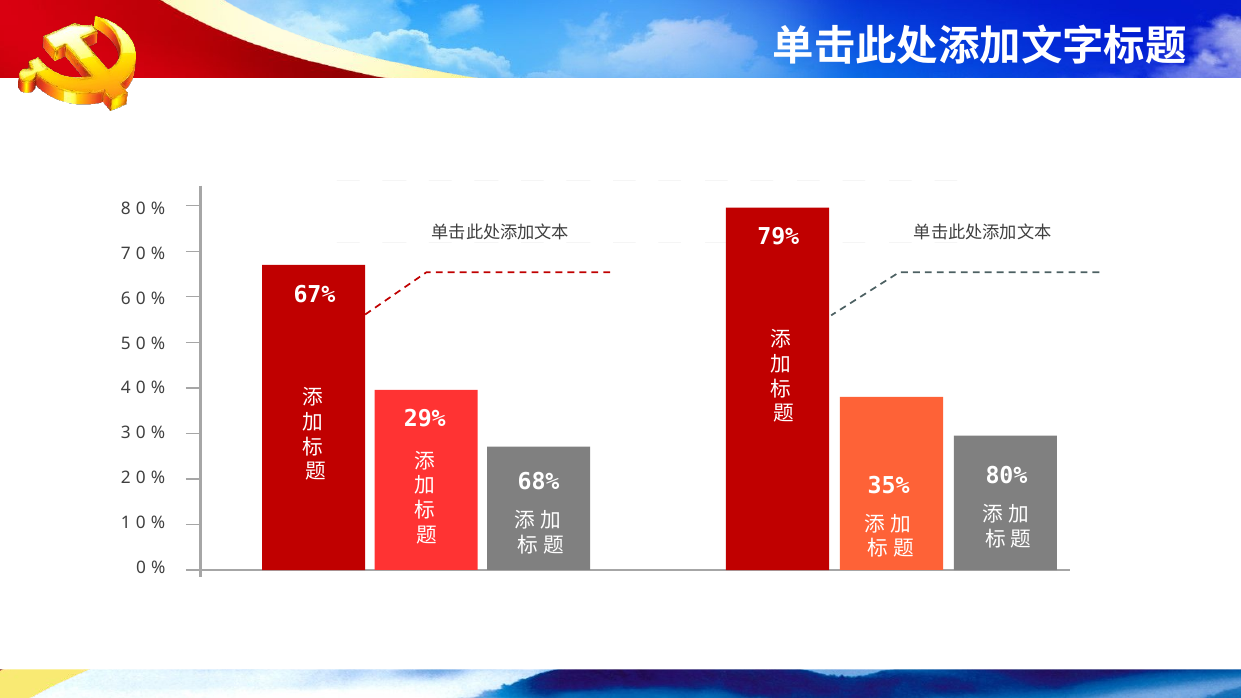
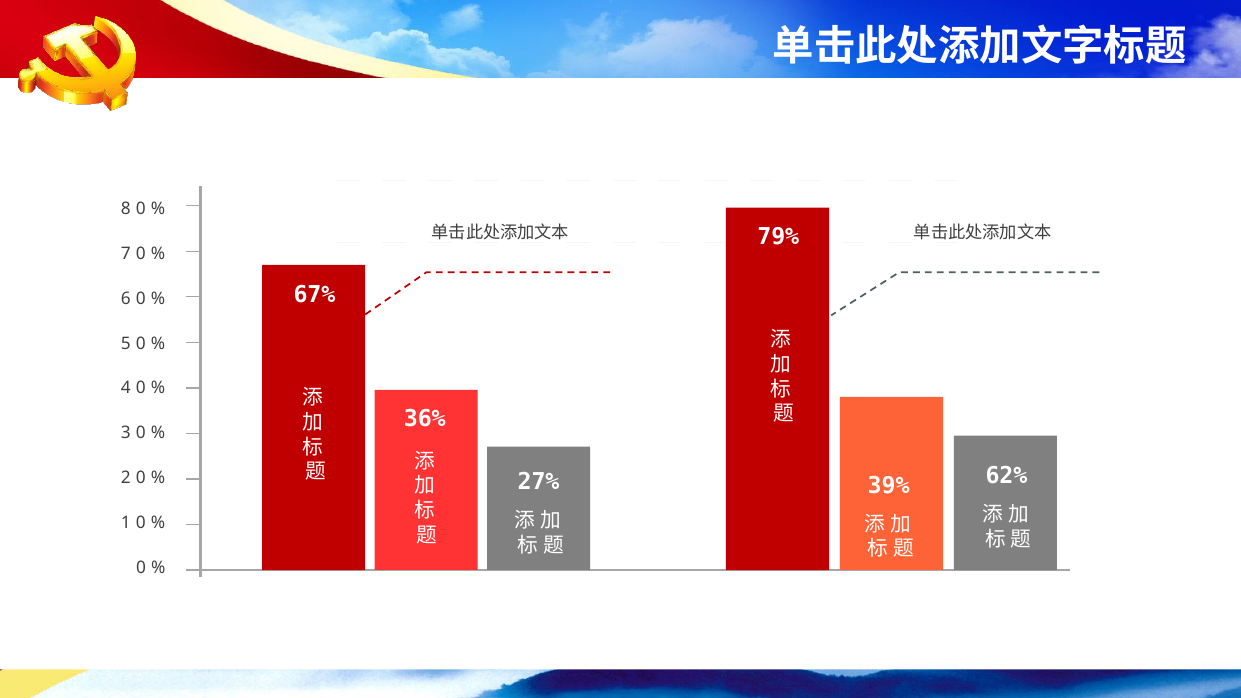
29%: 29% -> 36% (425, 419)
80%: 80% -> 62% (1006, 476)
68%: 68% -> 27% (539, 482)
35%: 35% -> 39% (889, 485)
